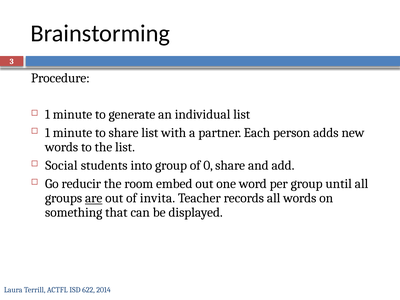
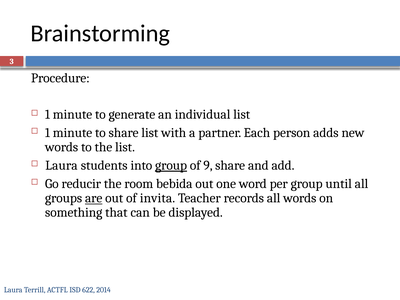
Social: Social -> Laura (61, 165)
group underline: none -> present (171, 165)
0: 0 -> 9 (208, 165)
embed: embed -> bebida (174, 184)
